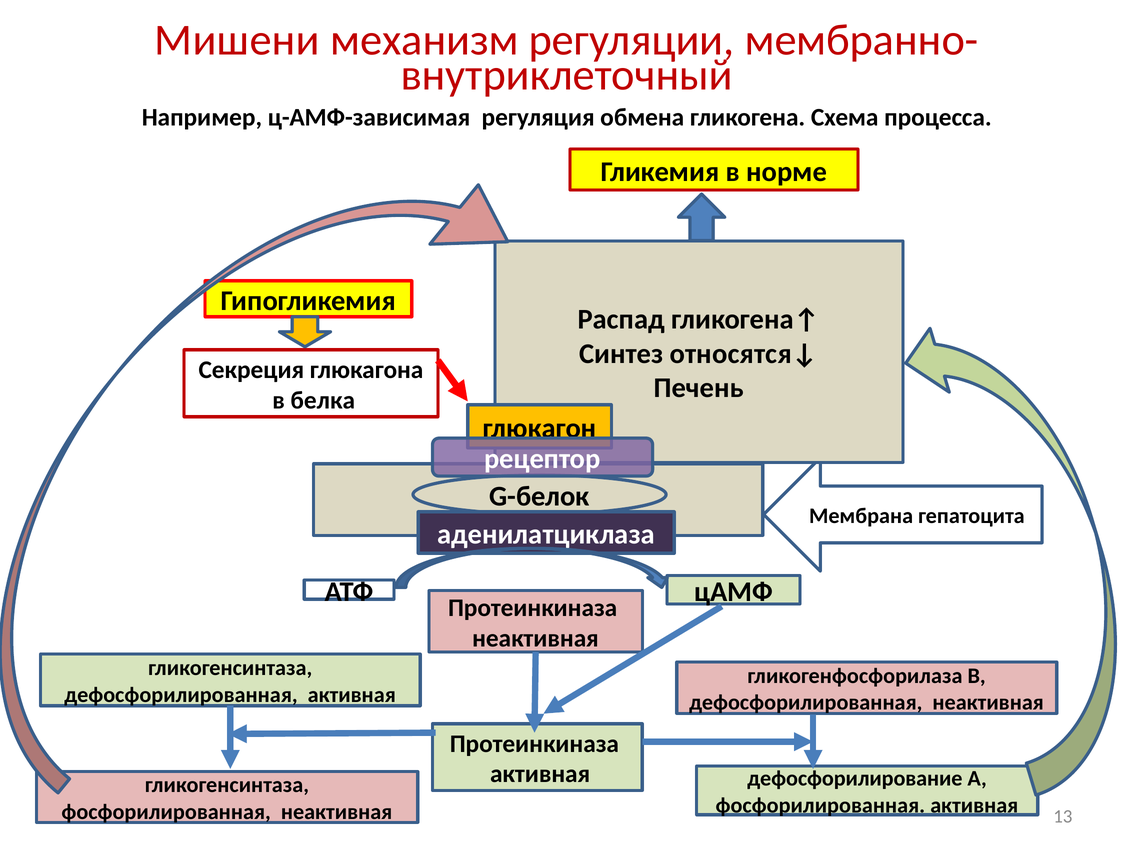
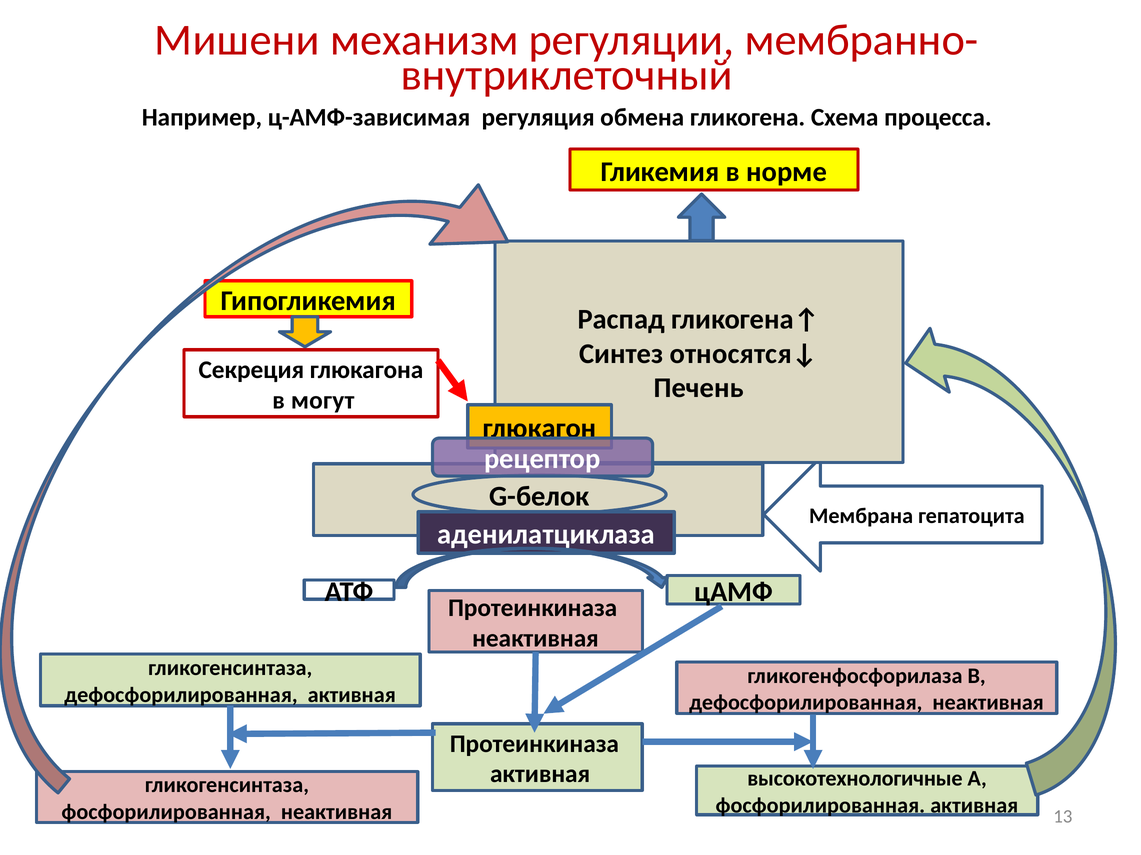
белка: белка -> могут (323, 401)
дефосфорилирование: дефосфорилирование -> высокотехнологичные (855, 779)
